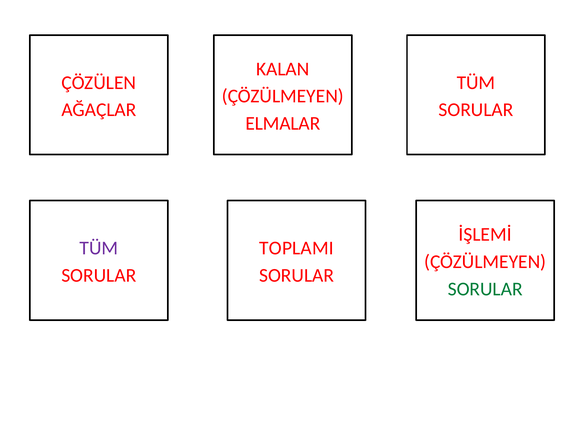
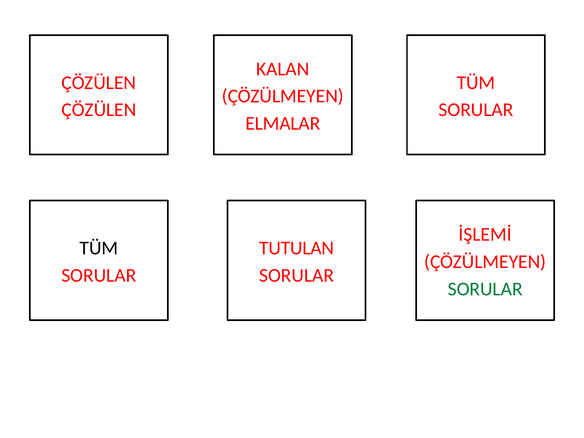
AĞAÇLAR: AĞAÇLAR -> ÇÖZÜLEN (99, 110)
TÜM colour: purple -> black (99, 248)
TOPLAMI: TOPLAMI -> TUTULAN (297, 248)
